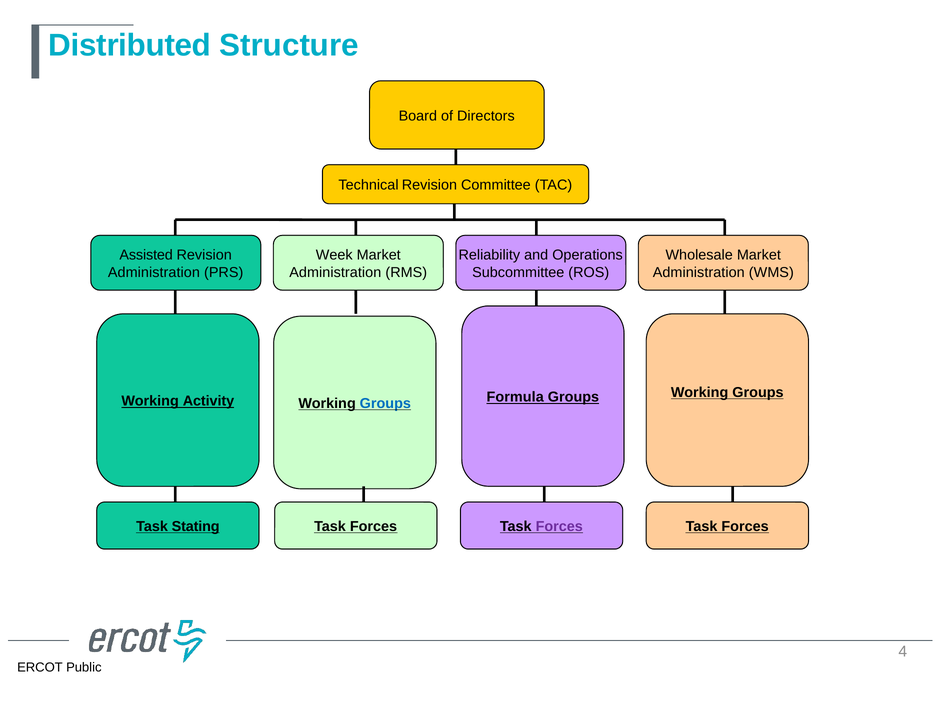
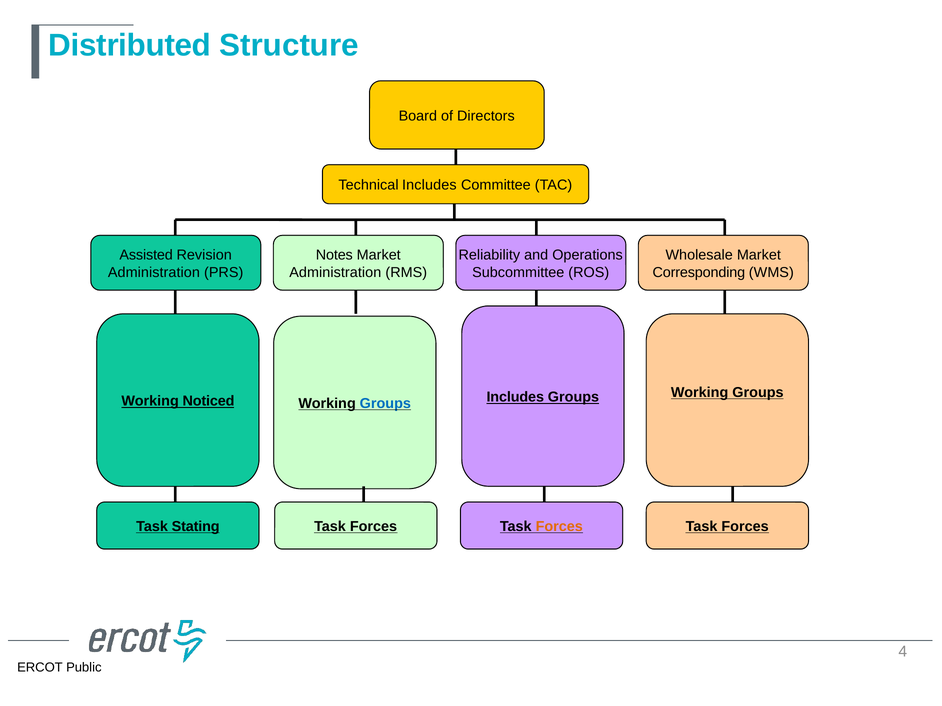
Technical Revision: Revision -> Includes (429, 185)
Week: Week -> Notes (334, 255)
Administration: Administration -> Corresponding (699, 273)
Formula: Formula -> Includes (515, 397)
Activity: Activity -> Noticed (208, 401)
Forces colour: purple -> orange (559, 527)
